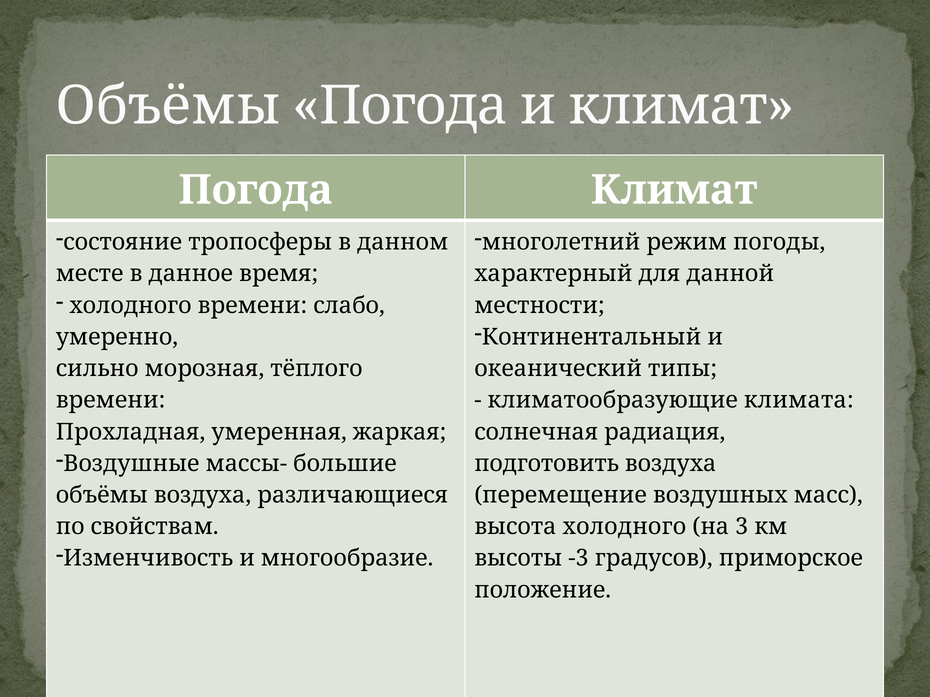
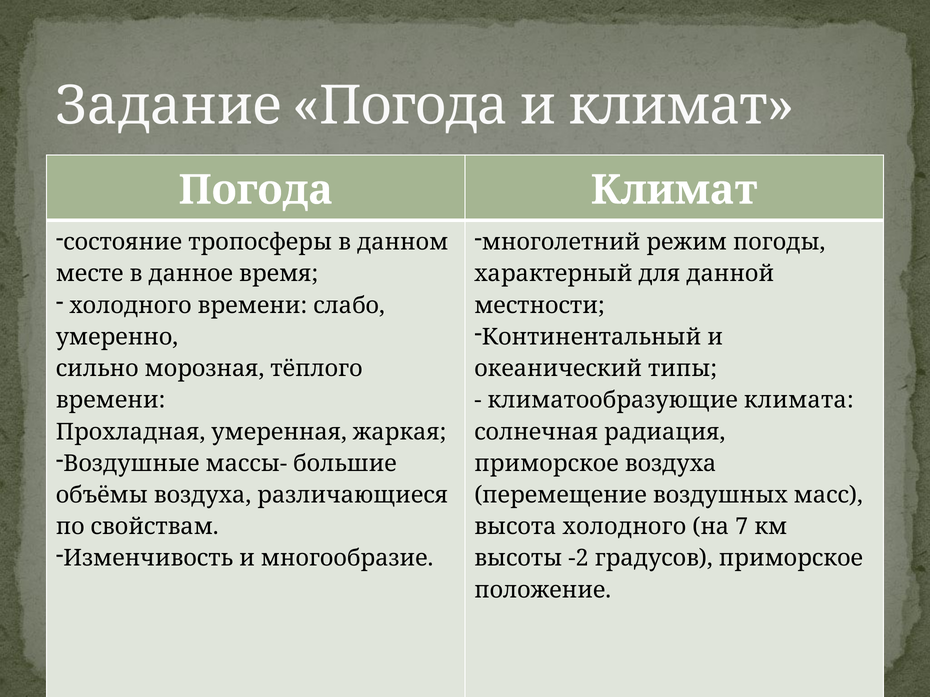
Объёмы: Объёмы -> Задание (169, 106)
подготовить: подготовить -> приморское (547, 464)
3: 3 -> 7 (742, 527)
-3: -3 -> -2 (578, 559)
